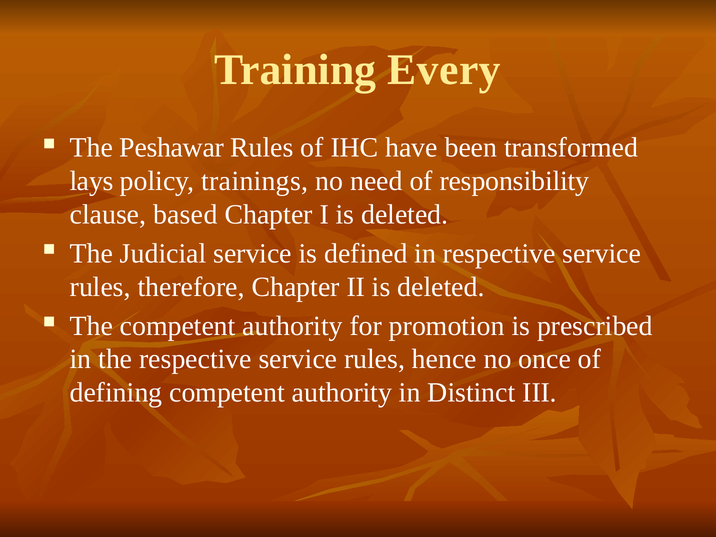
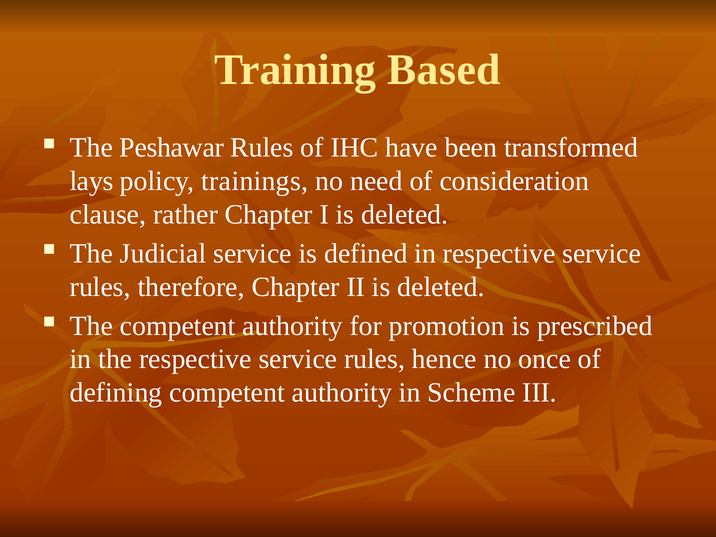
Every: Every -> Based (444, 70)
responsibility: responsibility -> consideration (514, 181)
based: based -> rather (185, 214)
Distinct: Distinct -> Scheme (471, 393)
